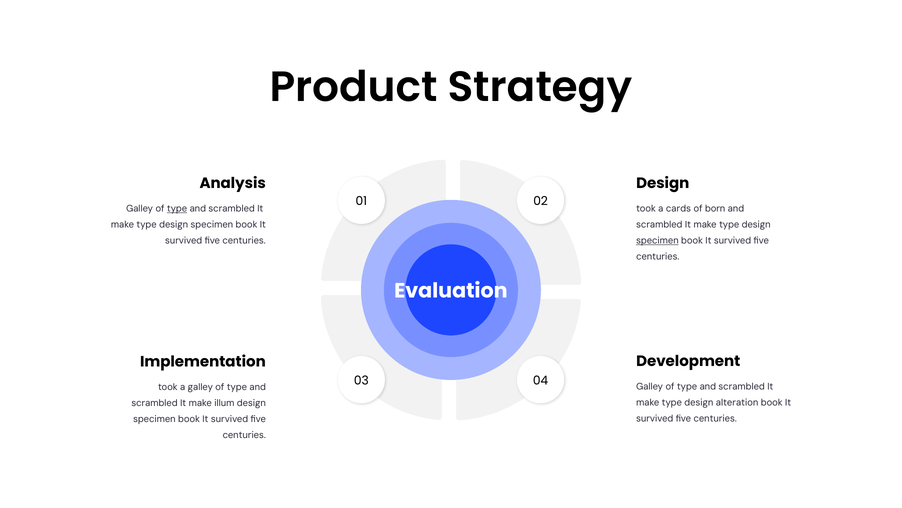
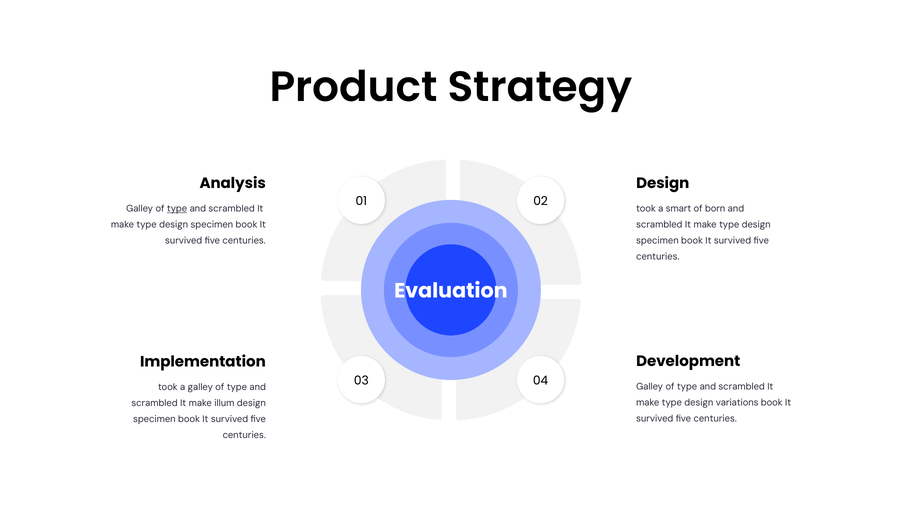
cards: cards -> smart (679, 208)
specimen underline: present -> none (657, 240)
alteration: alteration -> variations (737, 402)
